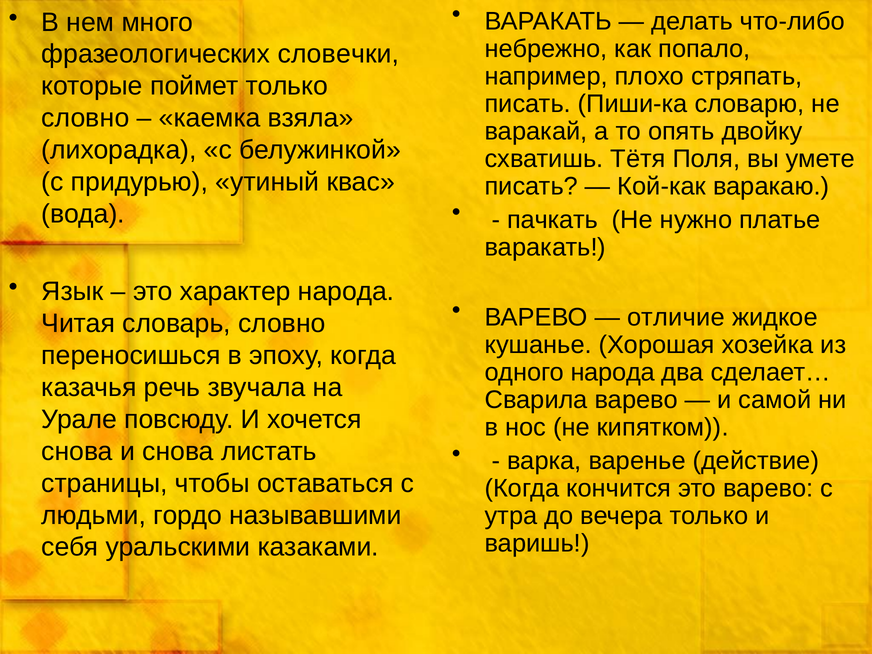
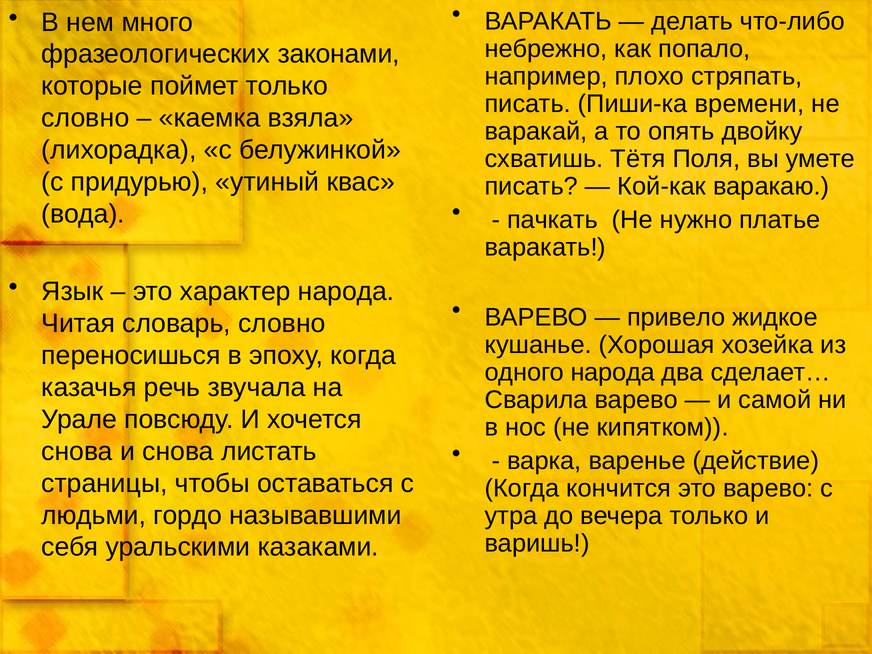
словечки: словечки -> законами (339, 54)
словарю: словарю -> времени (749, 104)
отличие: отличие -> привело (676, 317)
